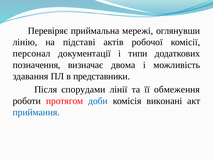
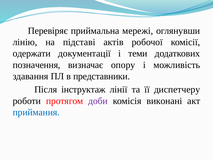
персонал: персонал -> одержати (32, 53)
типи: типи -> теми (138, 53)
двома: двома -> опору (123, 65)
спорудами: спорудами -> інструктаж (83, 89)
обмеження: обмеження -> диспетчеру (177, 89)
доби colour: blue -> purple (98, 101)
